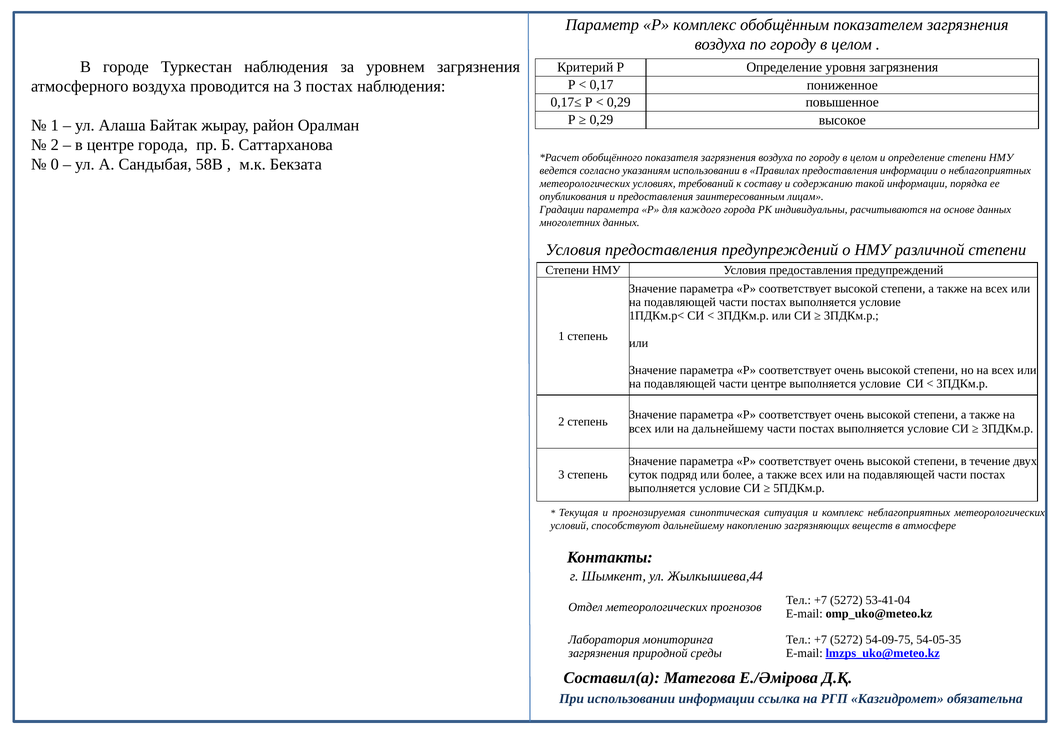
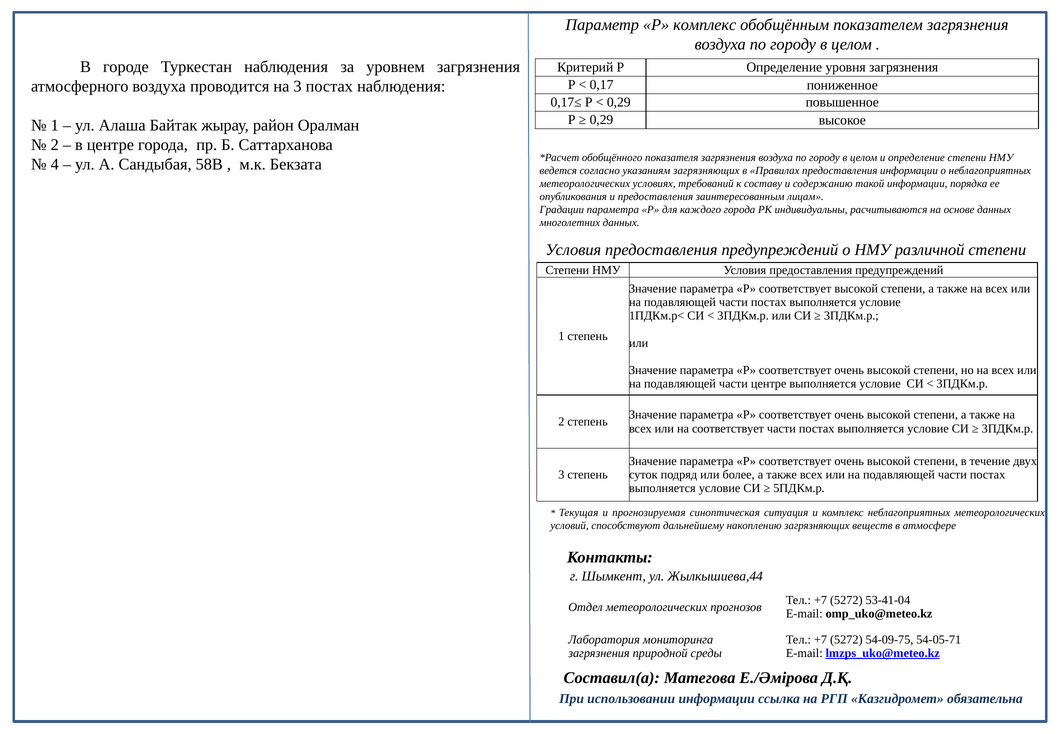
0: 0 -> 4 (55, 165)
указаниям использовании: использовании -> загрязняющих (706, 170)
на дальнейшему: дальнейшему -> соответствует (728, 428)
54-05-35: 54-05-35 -> 54-05-71 (939, 639)
